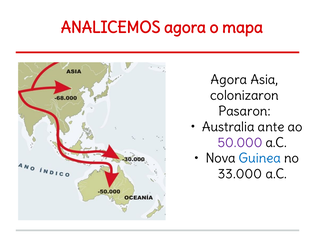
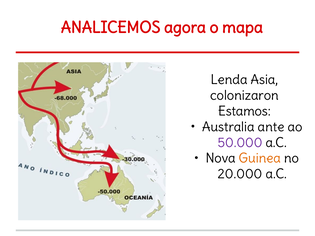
Agora: Agora -> Lenda (229, 80)
Pasaron: Pasaron -> Estamos (244, 111)
Guinea colour: blue -> orange (260, 159)
33.000: 33.000 -> 20.000 (240, 174)
